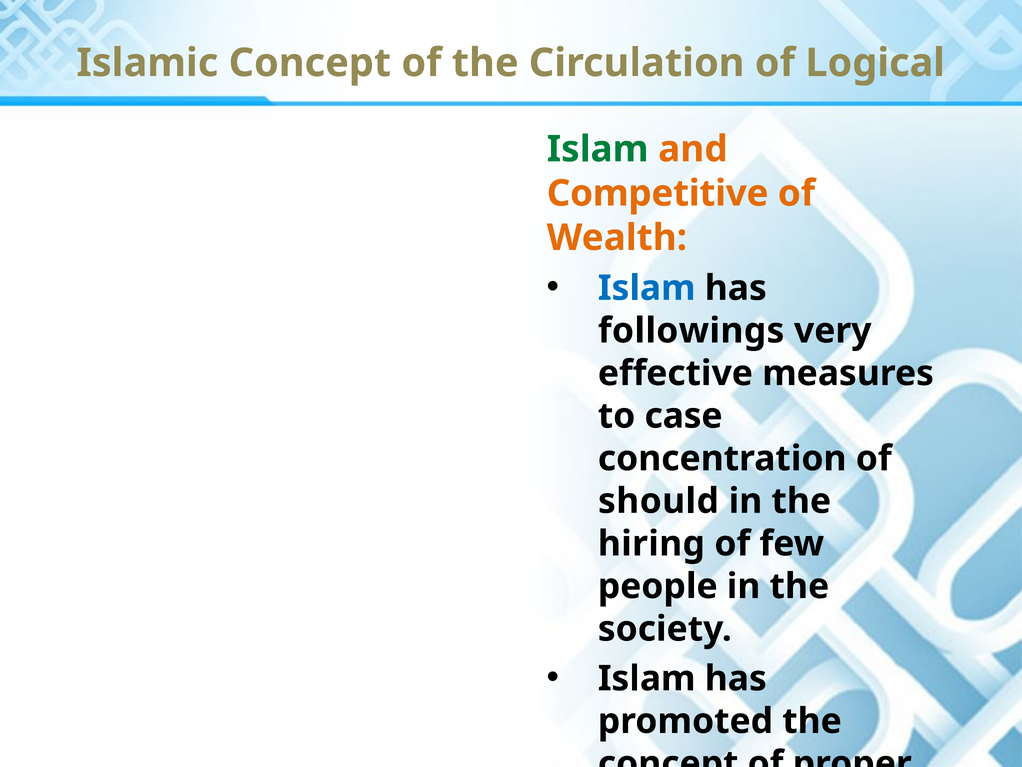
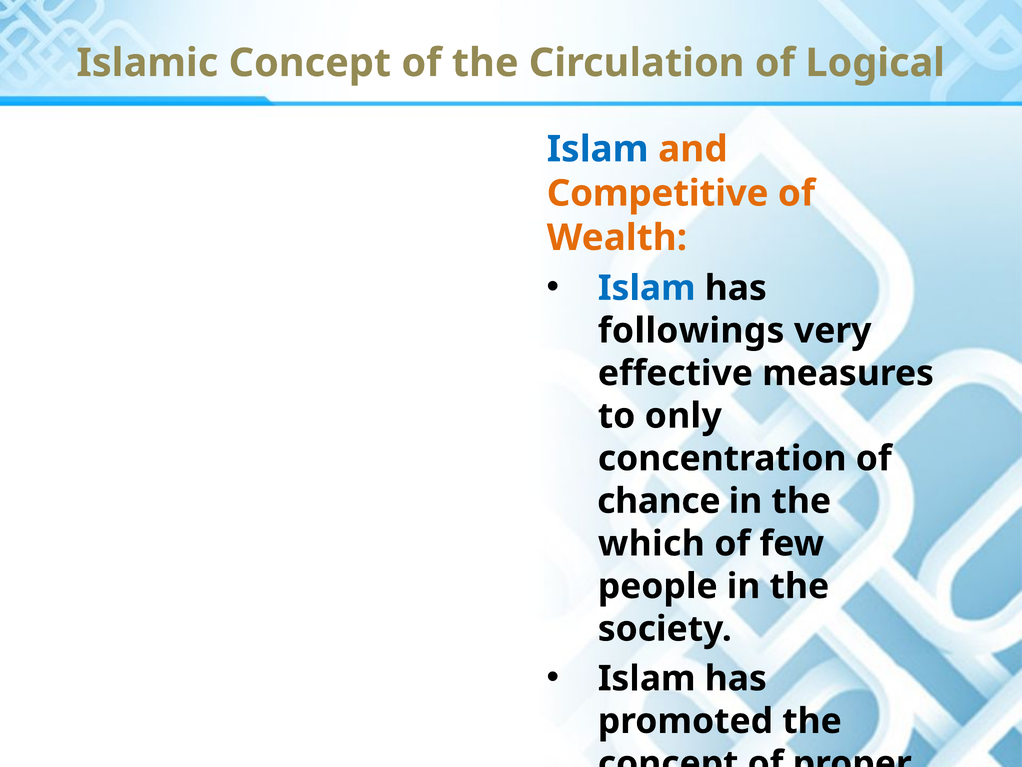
Islam colour: green -> blue (598, 149)
case: case -> only (683, 416)
should: should -> chance (659, 501)
hiring: hiring -> which (651, 543)
